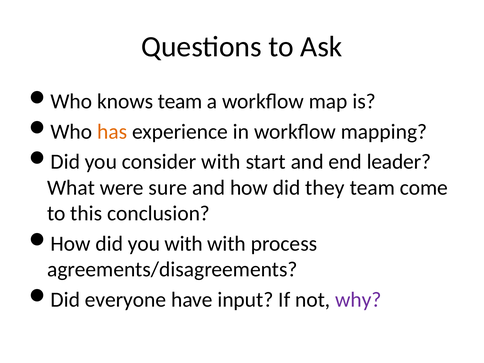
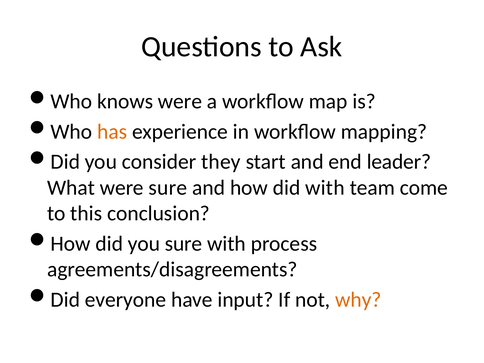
knows team: team -> were (180, 102)
consider with: with -> they (221, 162)
did they: they -> with (325, 188)
you with: with -> sure (184, 244)
why colour: purple -> orange (358, 300)
